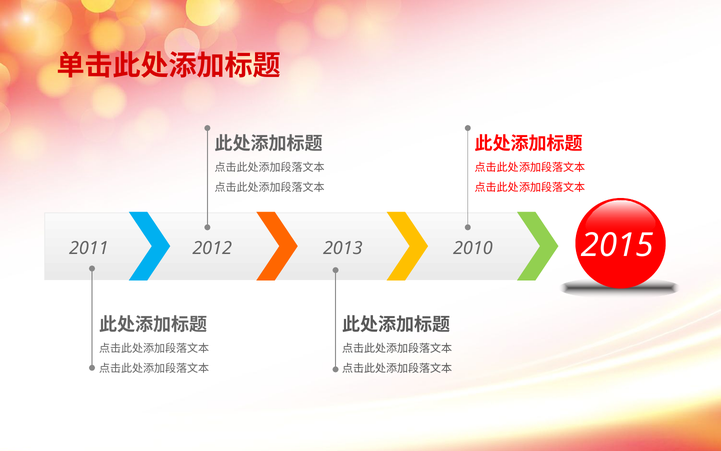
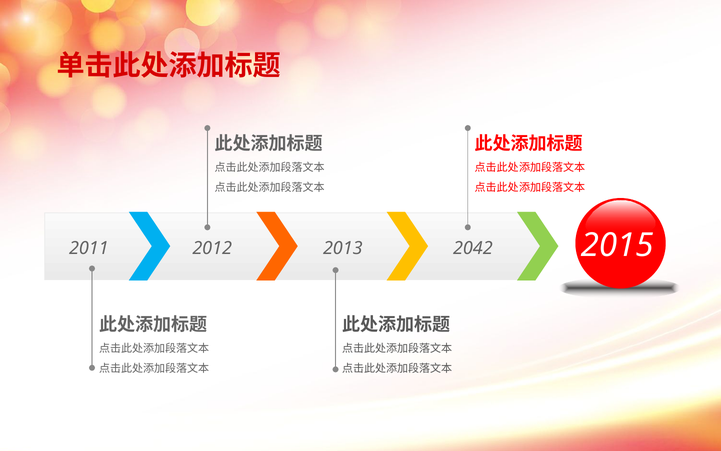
2010: 2010 -> 2042 (473, 248)
